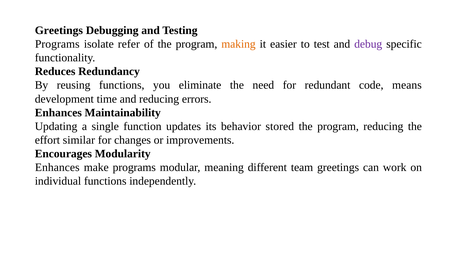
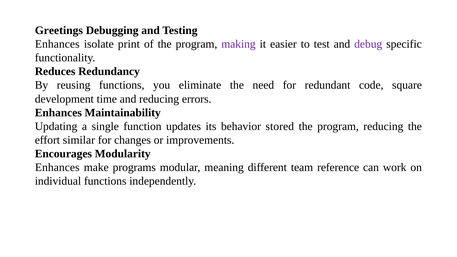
Programs: Programs -> Enhances (57, 44)
refer: refer -> print (129, 44)
making colour: orange -> purple (238, 44)
means: means -> square (407, 85)
team greetings: greetings -> reference (338, 167)
